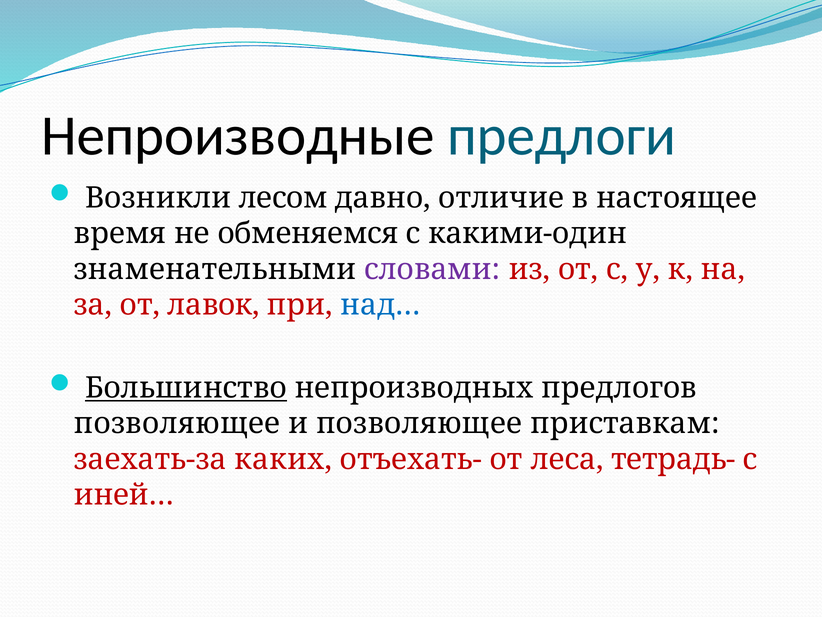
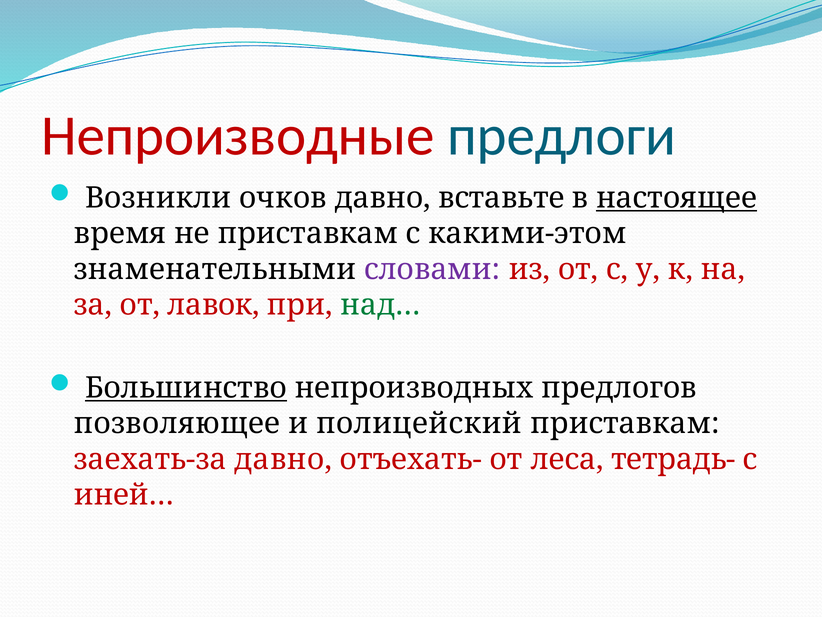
Непроизводные colour: black -> red (238, 136)
лесом: лесом -> очков (283, 198)
отличие: отличие -> вставьте (501, 198)
настоящее underline: none -> present (677, 198)
не обменяемся: обменяемся -> приставкам (308, 234)
какими-один: какими-один -> какими-этом (527, 234)
над… colour: blue -> green (381, 305)
и позволяющее: позволяющее -> полицейский (419, 423)
заехать-за каких: каких -> давно (283, 459)
